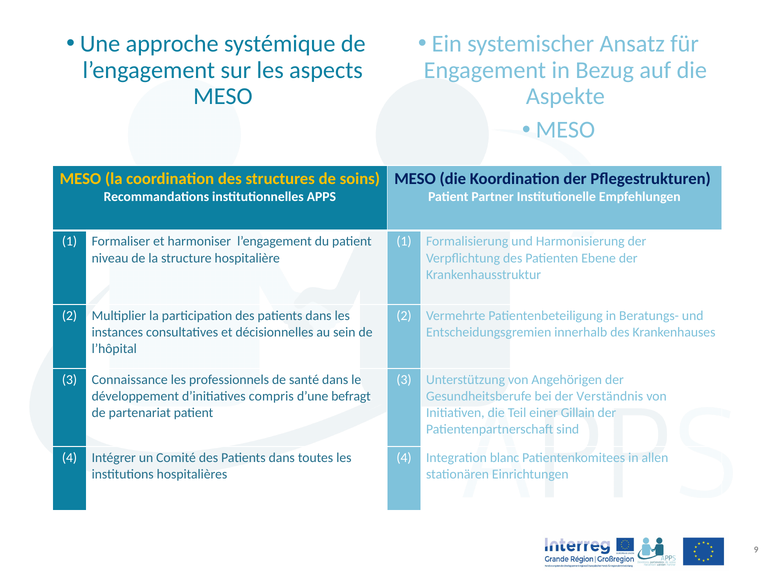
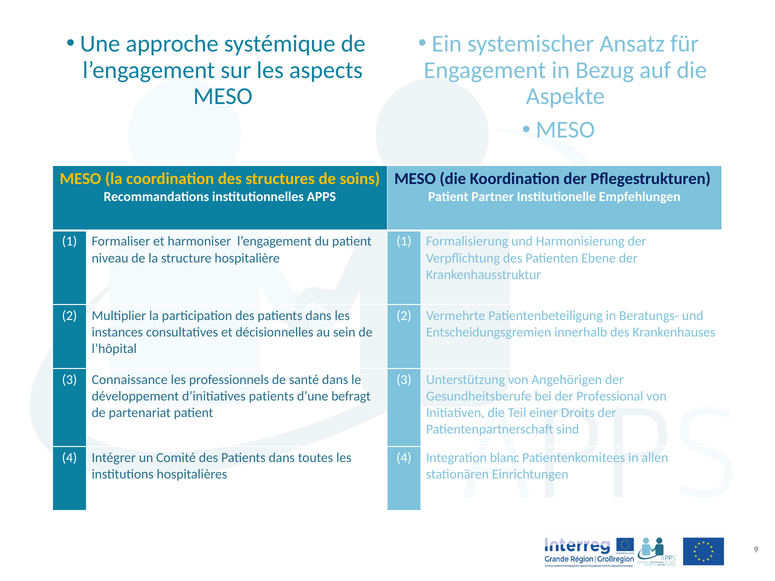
d’initiatives compris: compris -> patients (271, 396)
Verständnis: Verständnis -> Professional (610, 396)
Gillain: Gillain -> Droits (578, 413)
